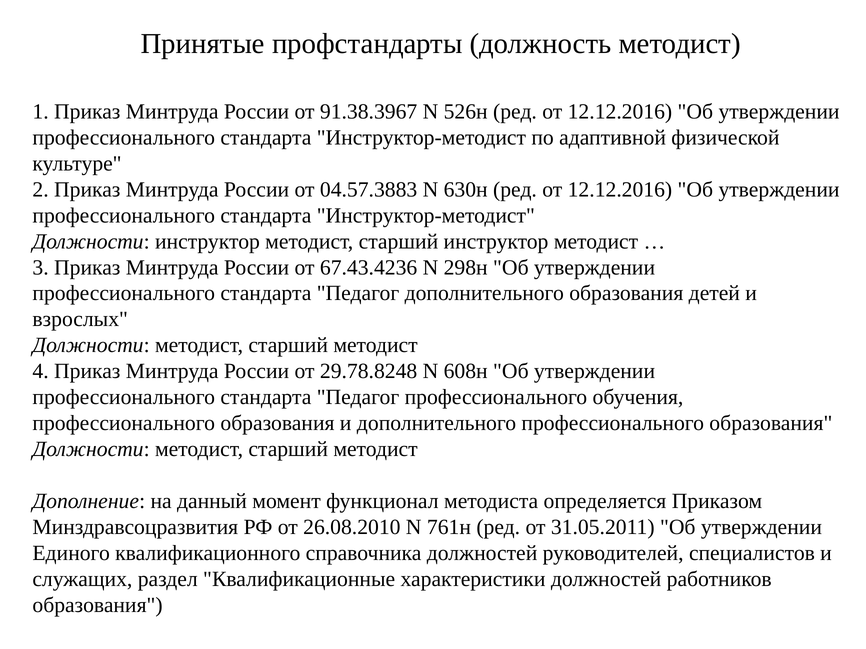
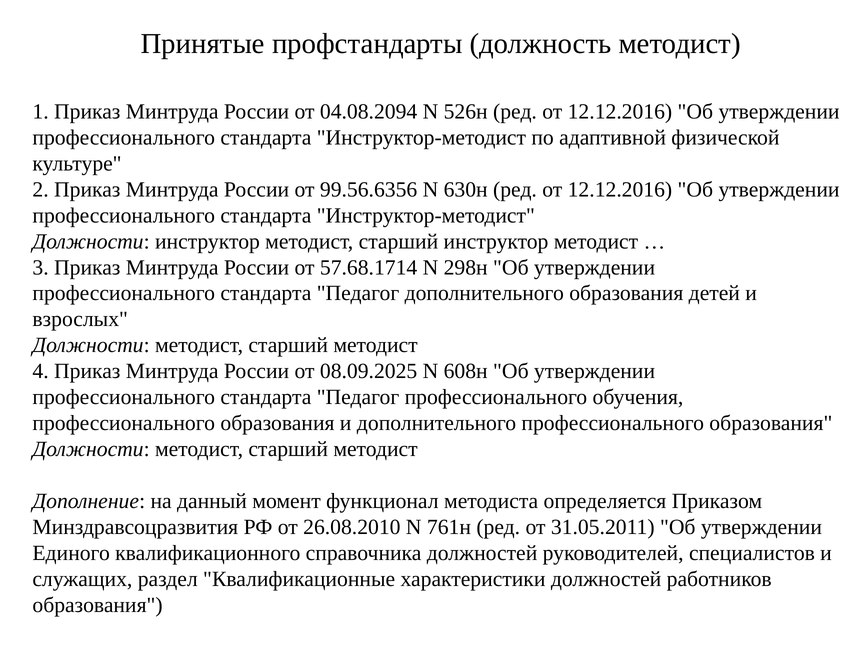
91.38.3967: 91.38.3967 -> 04.08.2094 (369, 112)
04.57.3883: 04.57.3883 -> 99.56.6356 (369, 190)
67.43.4236: 67.43.4236 -> 57.68.1714 (369, 268)
29.78.8248: 29.78.8248 -> 08.09.2025 (369, 372)
